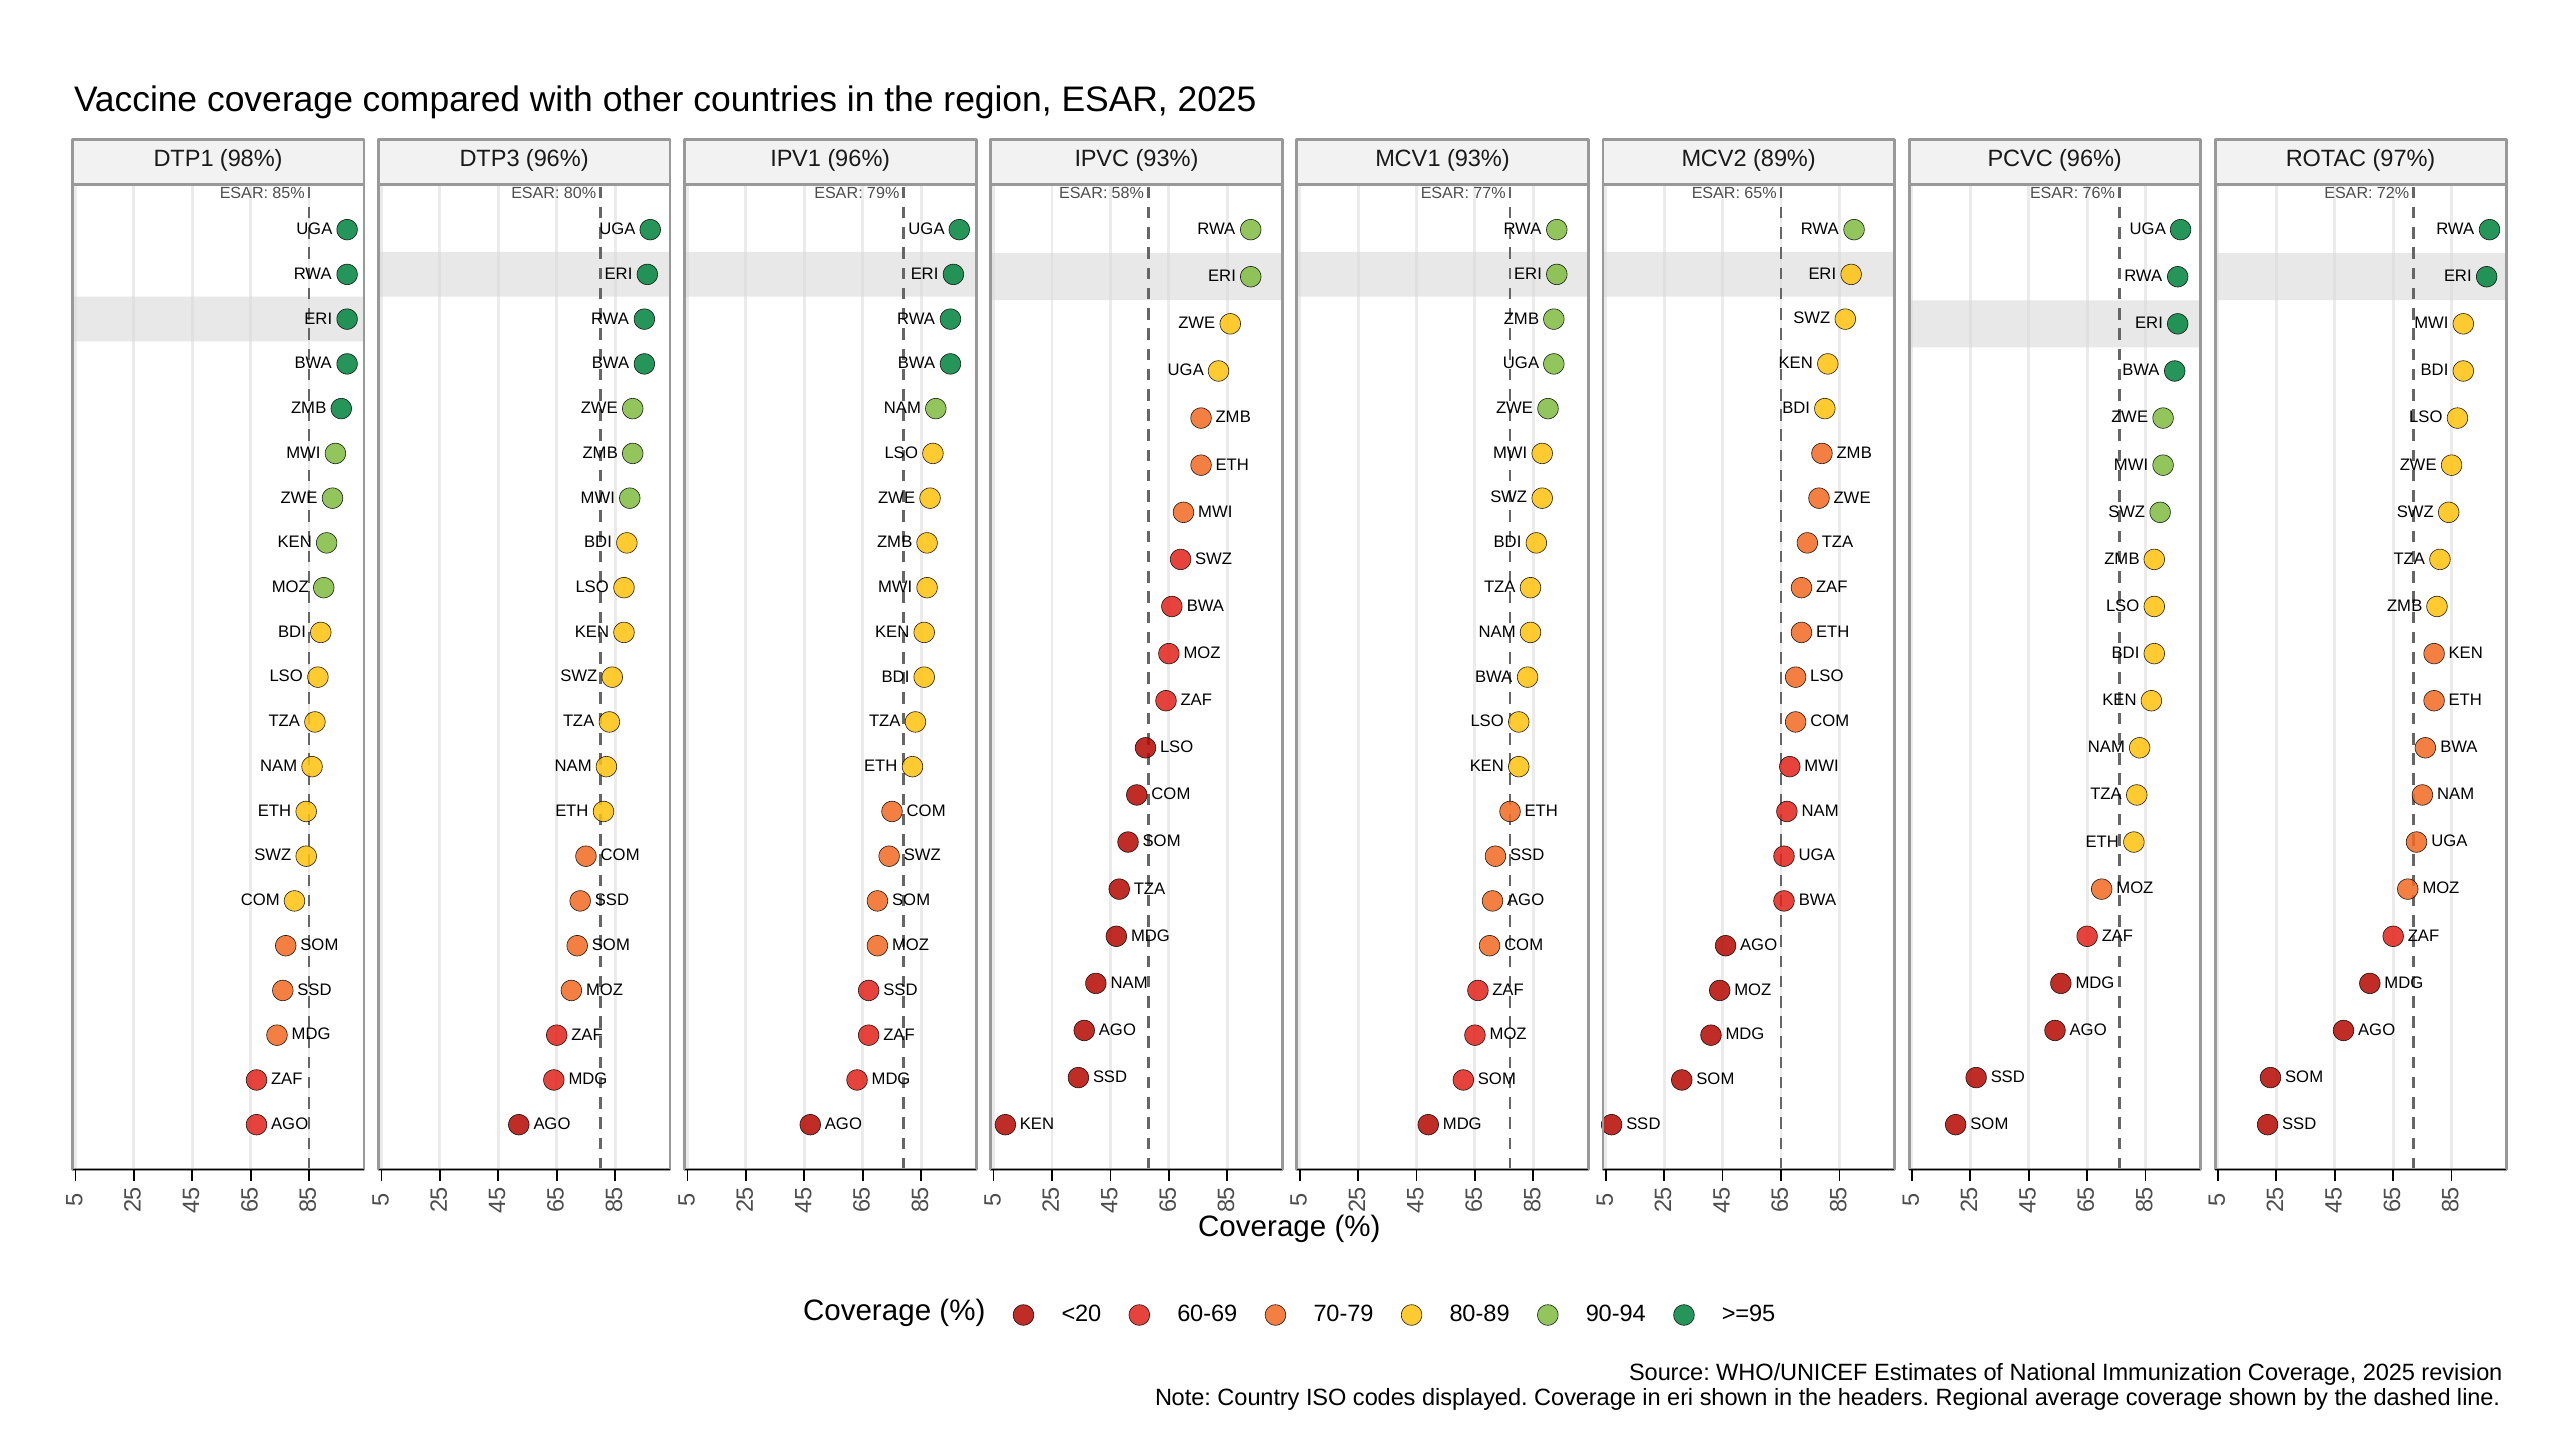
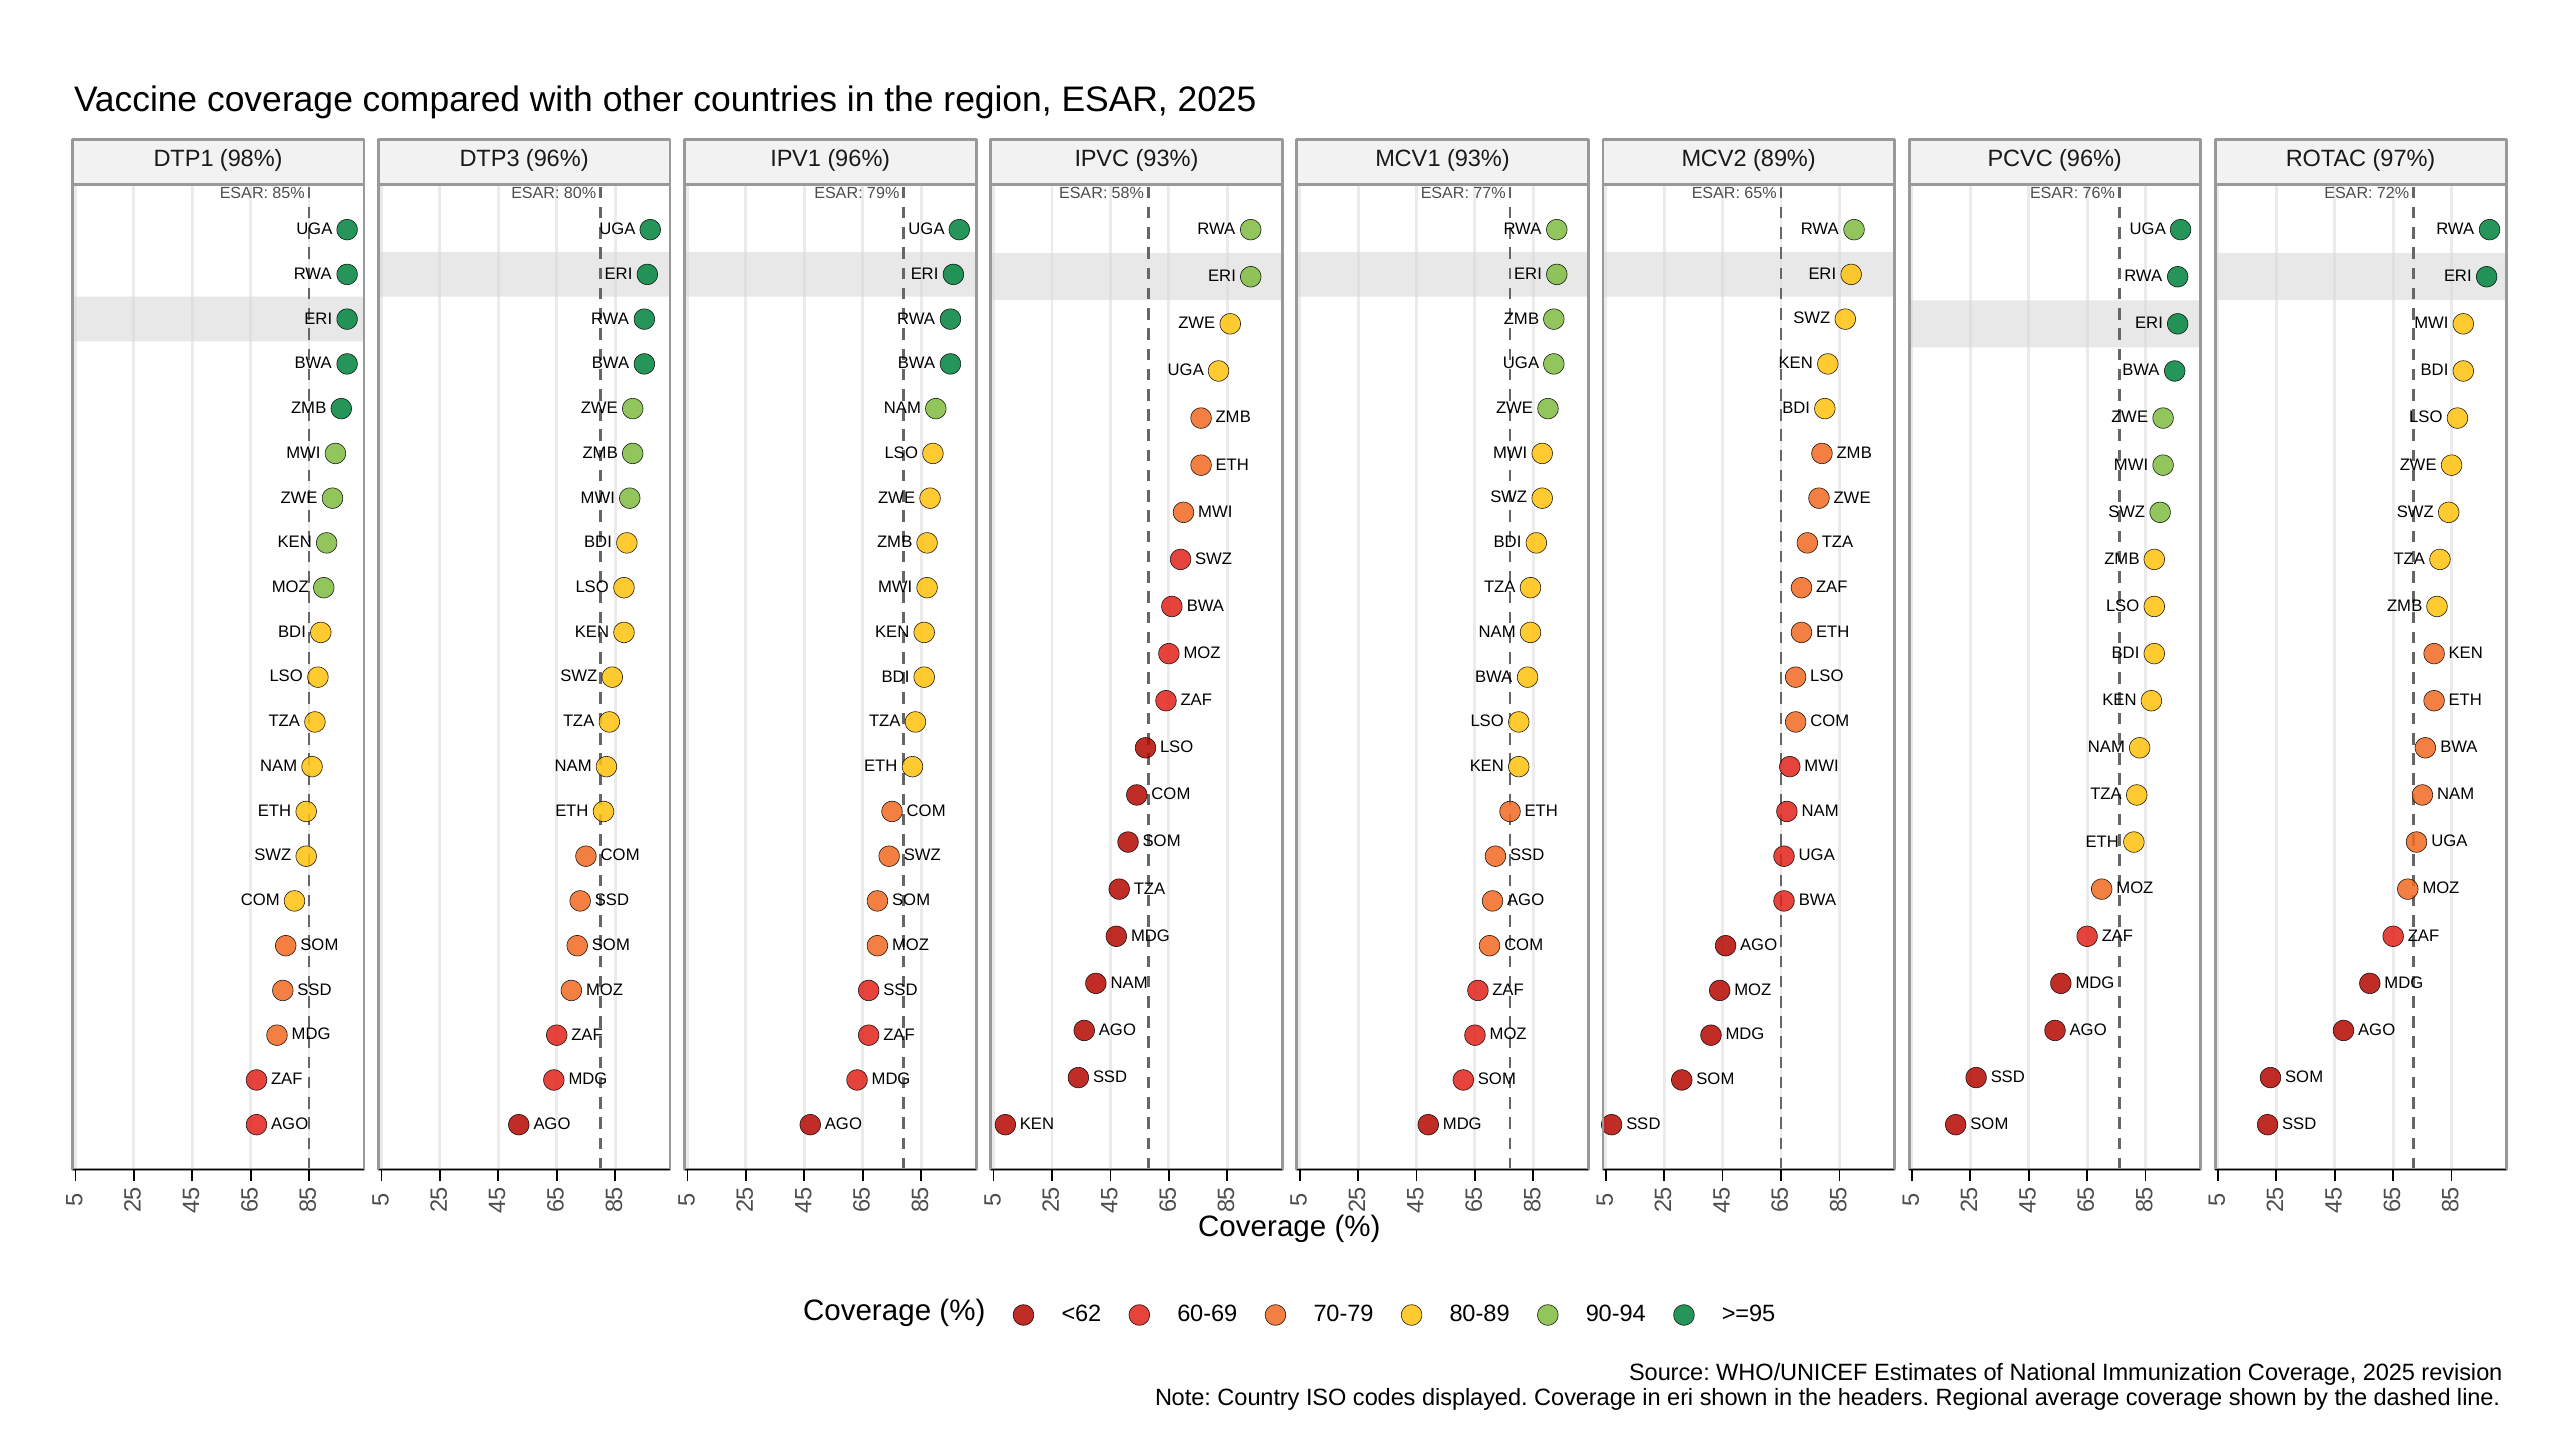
<20: <20 -> <62 (1081, 1314)
